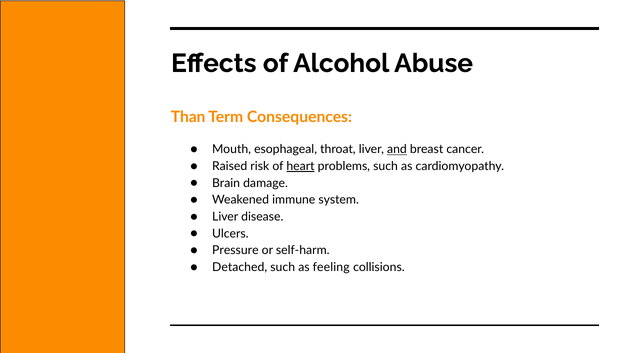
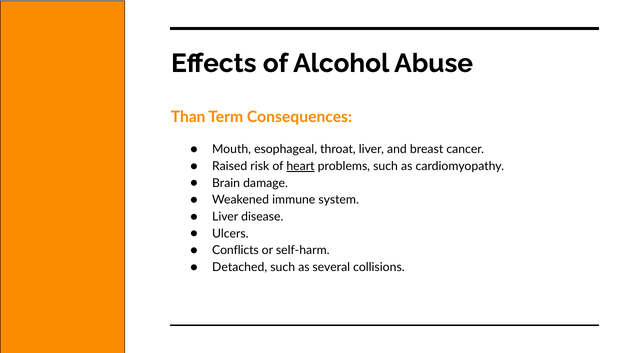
and underline: present -> none (397, 150)
Pressure: Pressure -> Conflicts (235, 251)
feeling: feeling -> several (331, 267)
